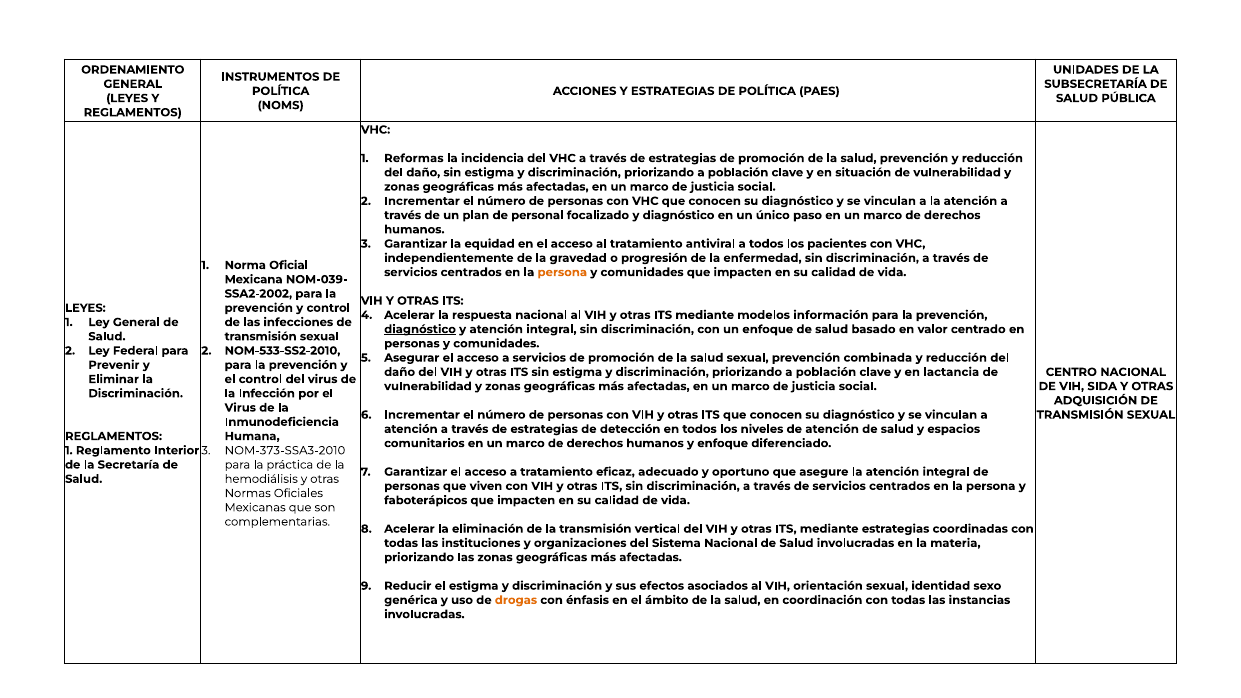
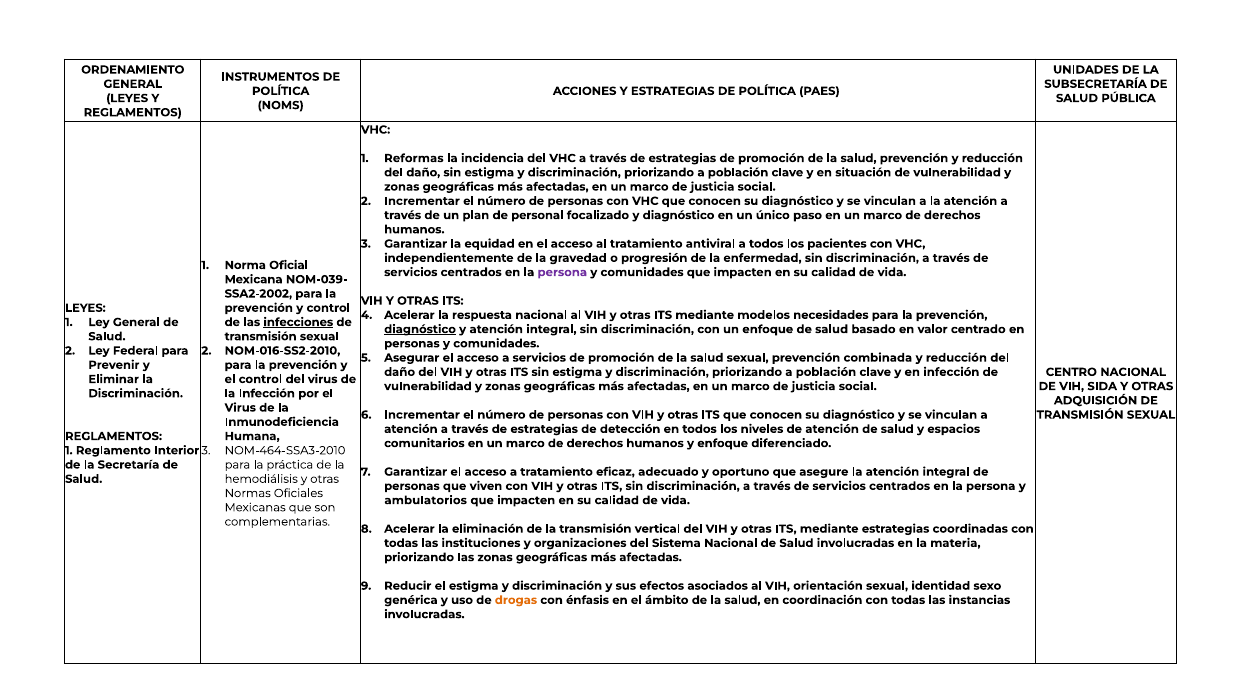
persona colour: orange -> purple (562, 272)
información: información -> necesidades (831, 315)
infecciones underline: none -> present (298, 322)
NOM-533-SS2-2010: NOM-533-SS2-2010 -> NOM-016-SS2-2010 (282, 351)
en lactancia: lactancia -> infección (951, 372)
NOM-373-SSA3-2010: NOM-373-SSA3-2010 -> NOM-464-SSA3-2010 (285, 450)
faboterápicos: faboterápicos -> ambulatorios (426, 500)
